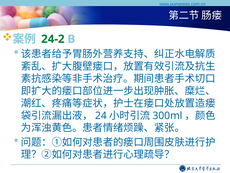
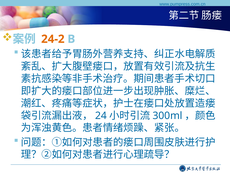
24-2 colour: green -> orange (53, 39)
